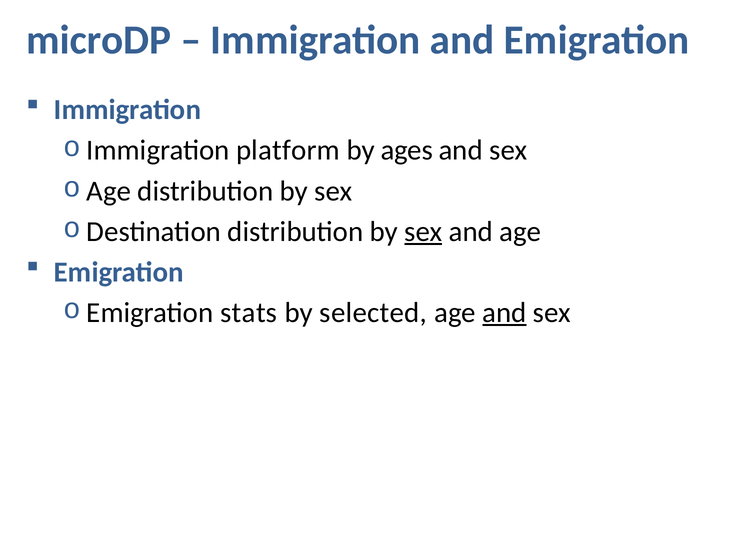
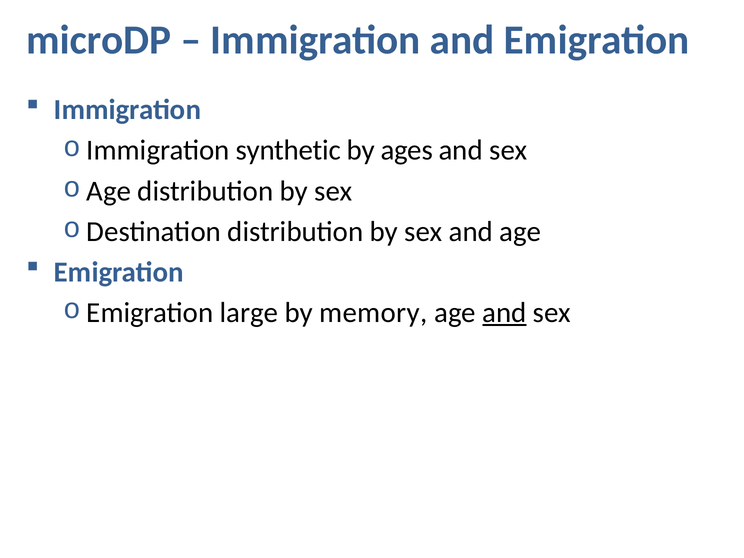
platform: platform -> synthetic (288, 150)
sex underline: present -> none (423, 232)
stats: stats -> large (249, 313)
selected: selected -> memory (373, 313)
